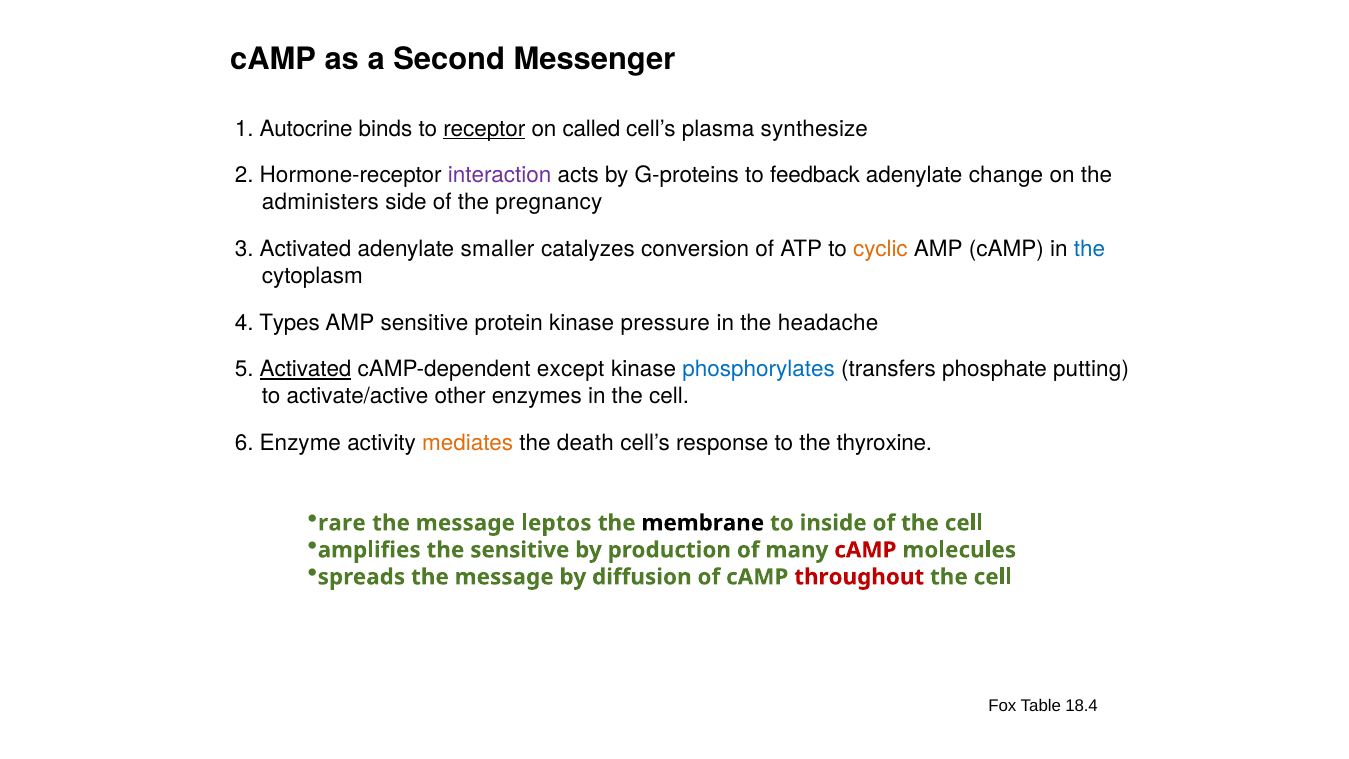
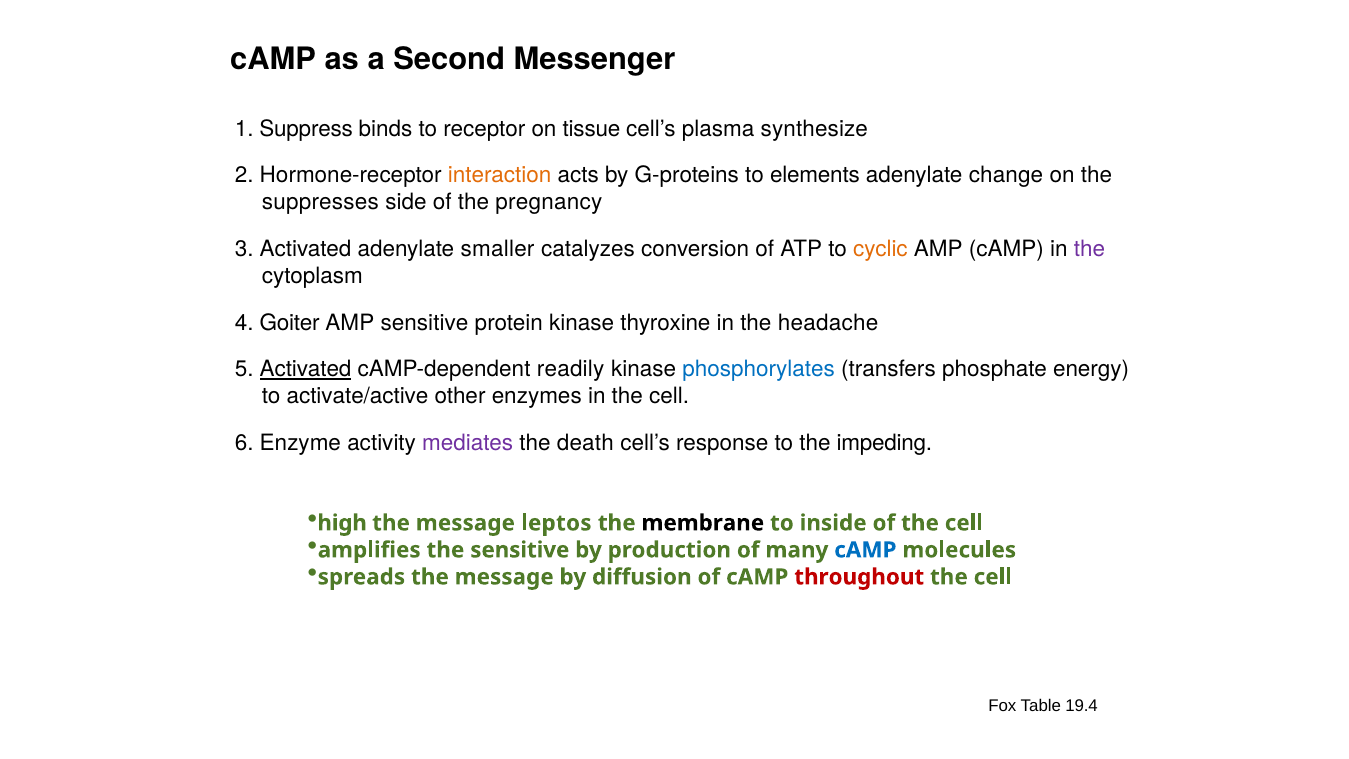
Autocrine: Autocrine -> Suppress (306, 129)
receptor underline: present -> none (484, 129)
called: called -> tissue (591, 129)
interaction colour: purple -> orange (500, 175)
feedback: feedback -> elements (815, 175)
administers: administers -> suppresses (320, 202)
the colour: blue -> purple (1089, 249)
Types: Types -> Goiter (290, 323)
pressure: pressure -> thyroxine (665, 323)
except: except -> readily (571, 369)
putting: putting -> energy (1091, 369)
mediates colour: orange -> purple (468, 443)
thyroxine: thyroxine -> impeding (884, 443)
rare: rare -> high (342, 523)
cAMP colour: red -> blue (865, 550)
18.4: 18.4 -> 19.4 (1082, 706)
